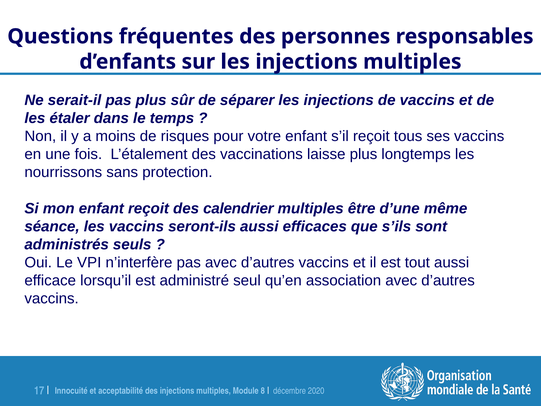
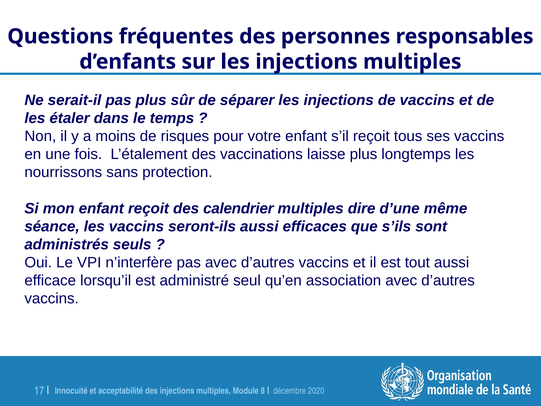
être: être -> dire (362, 208)
